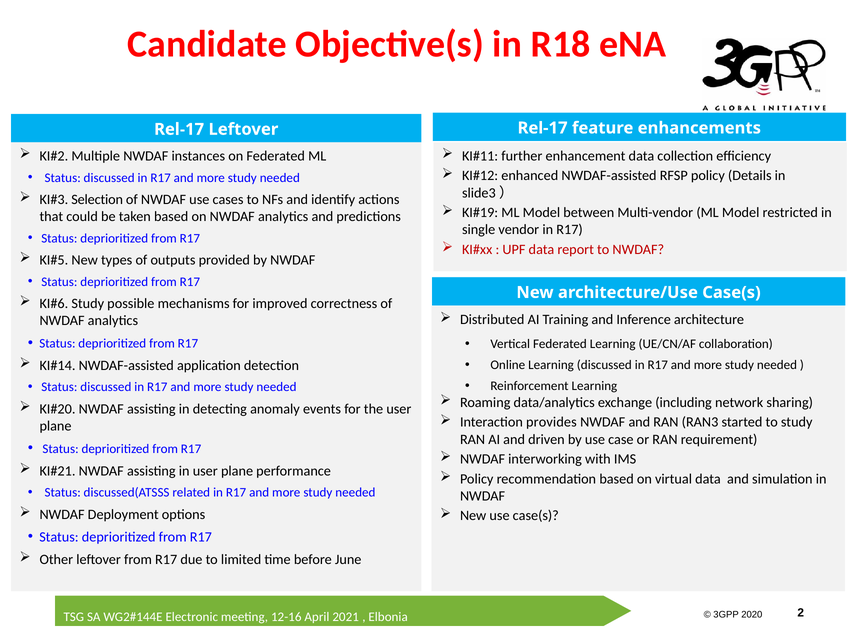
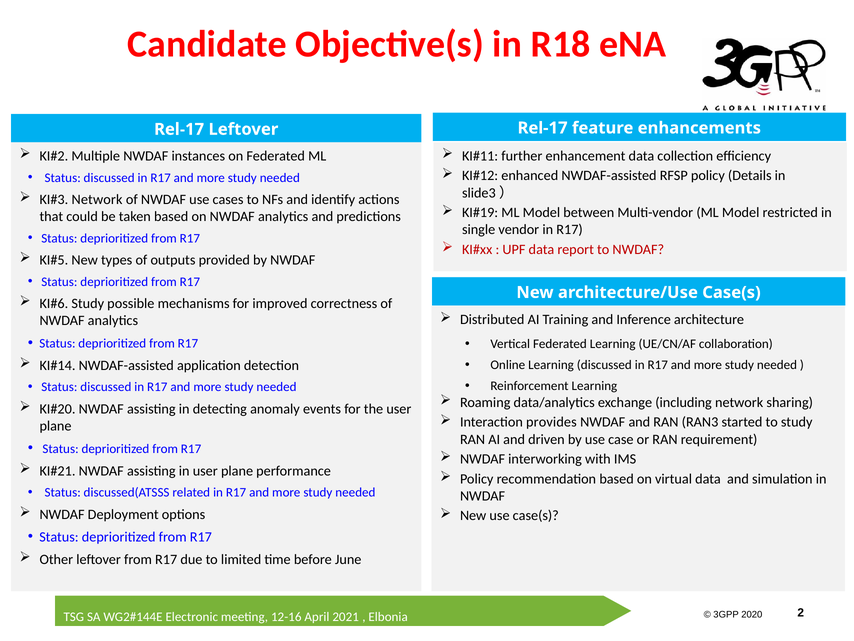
Selection: Selection -> Network (97, 199)
